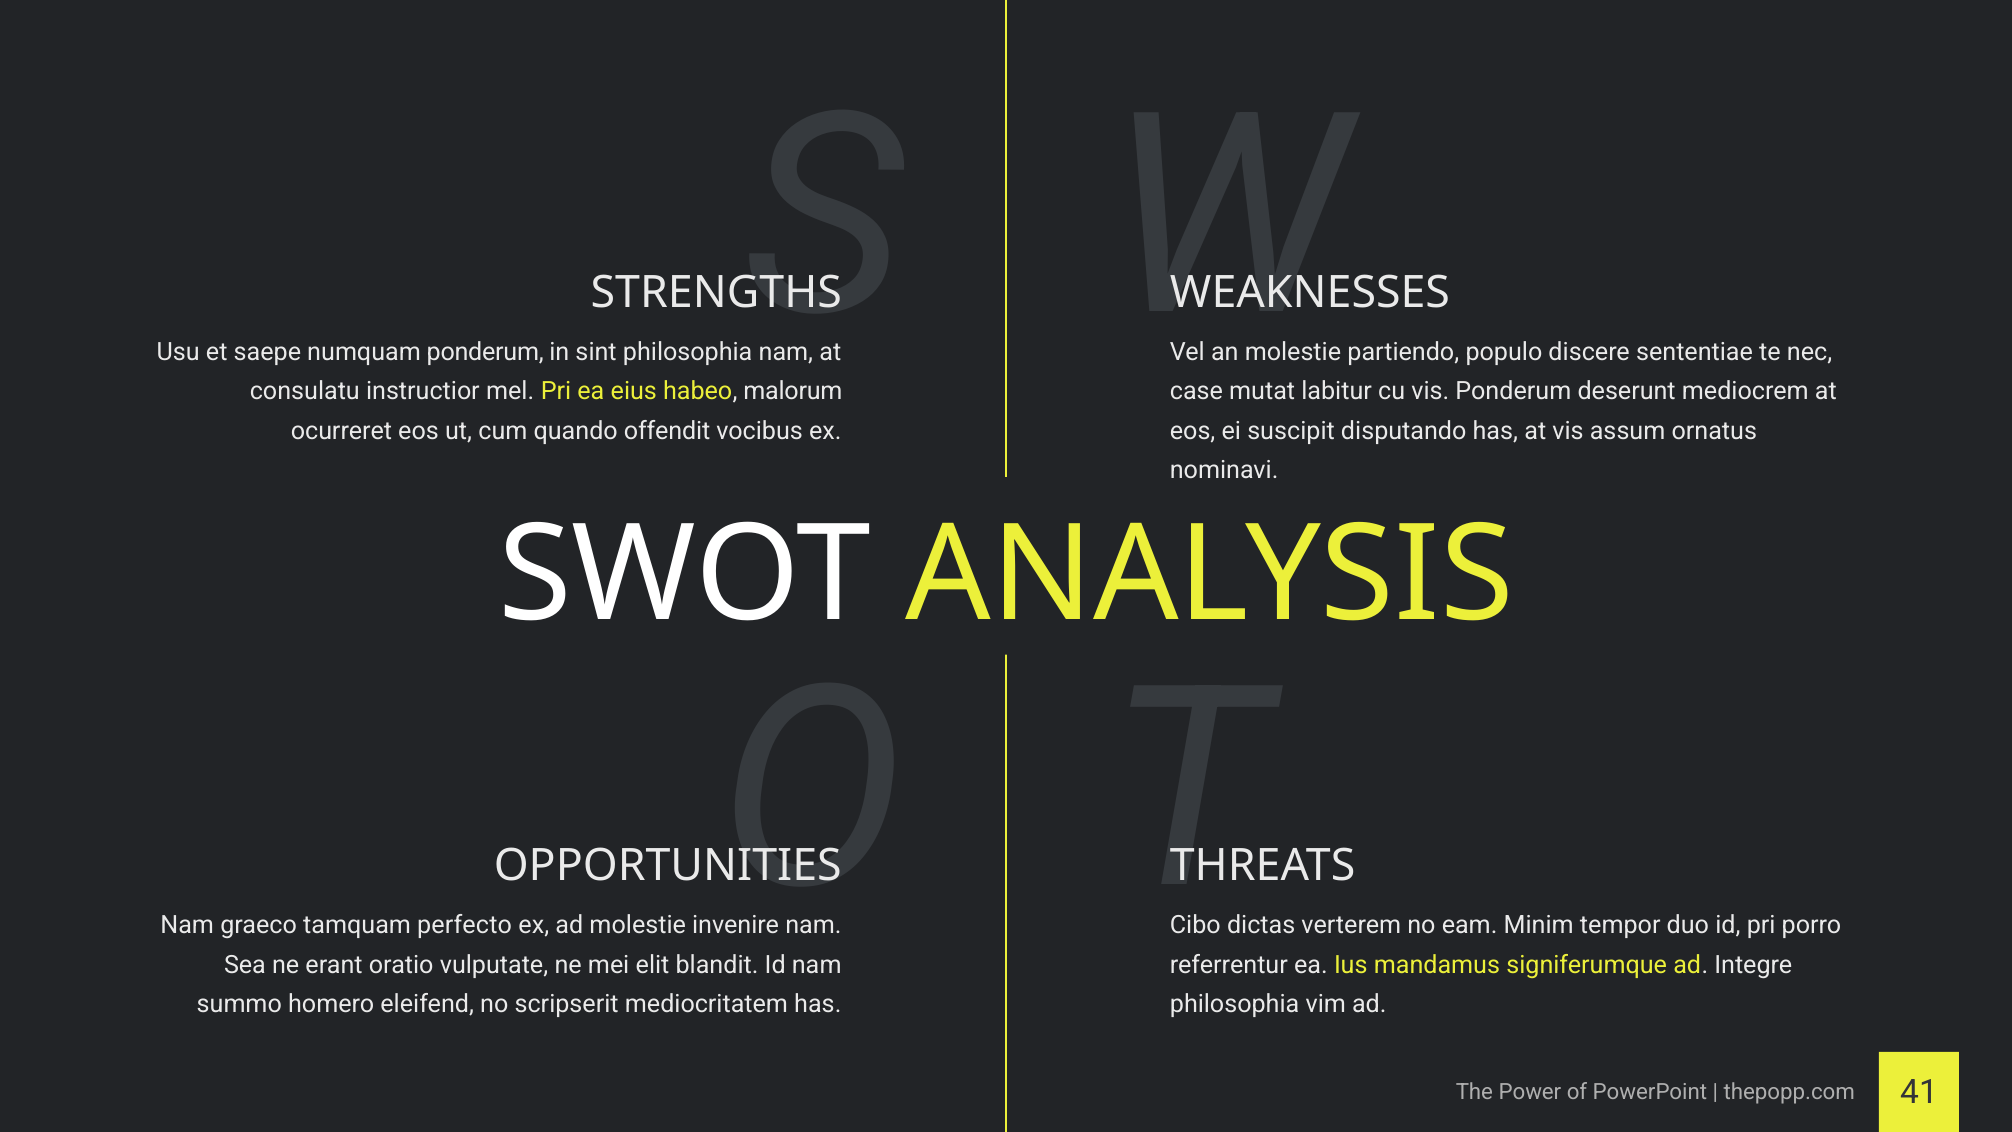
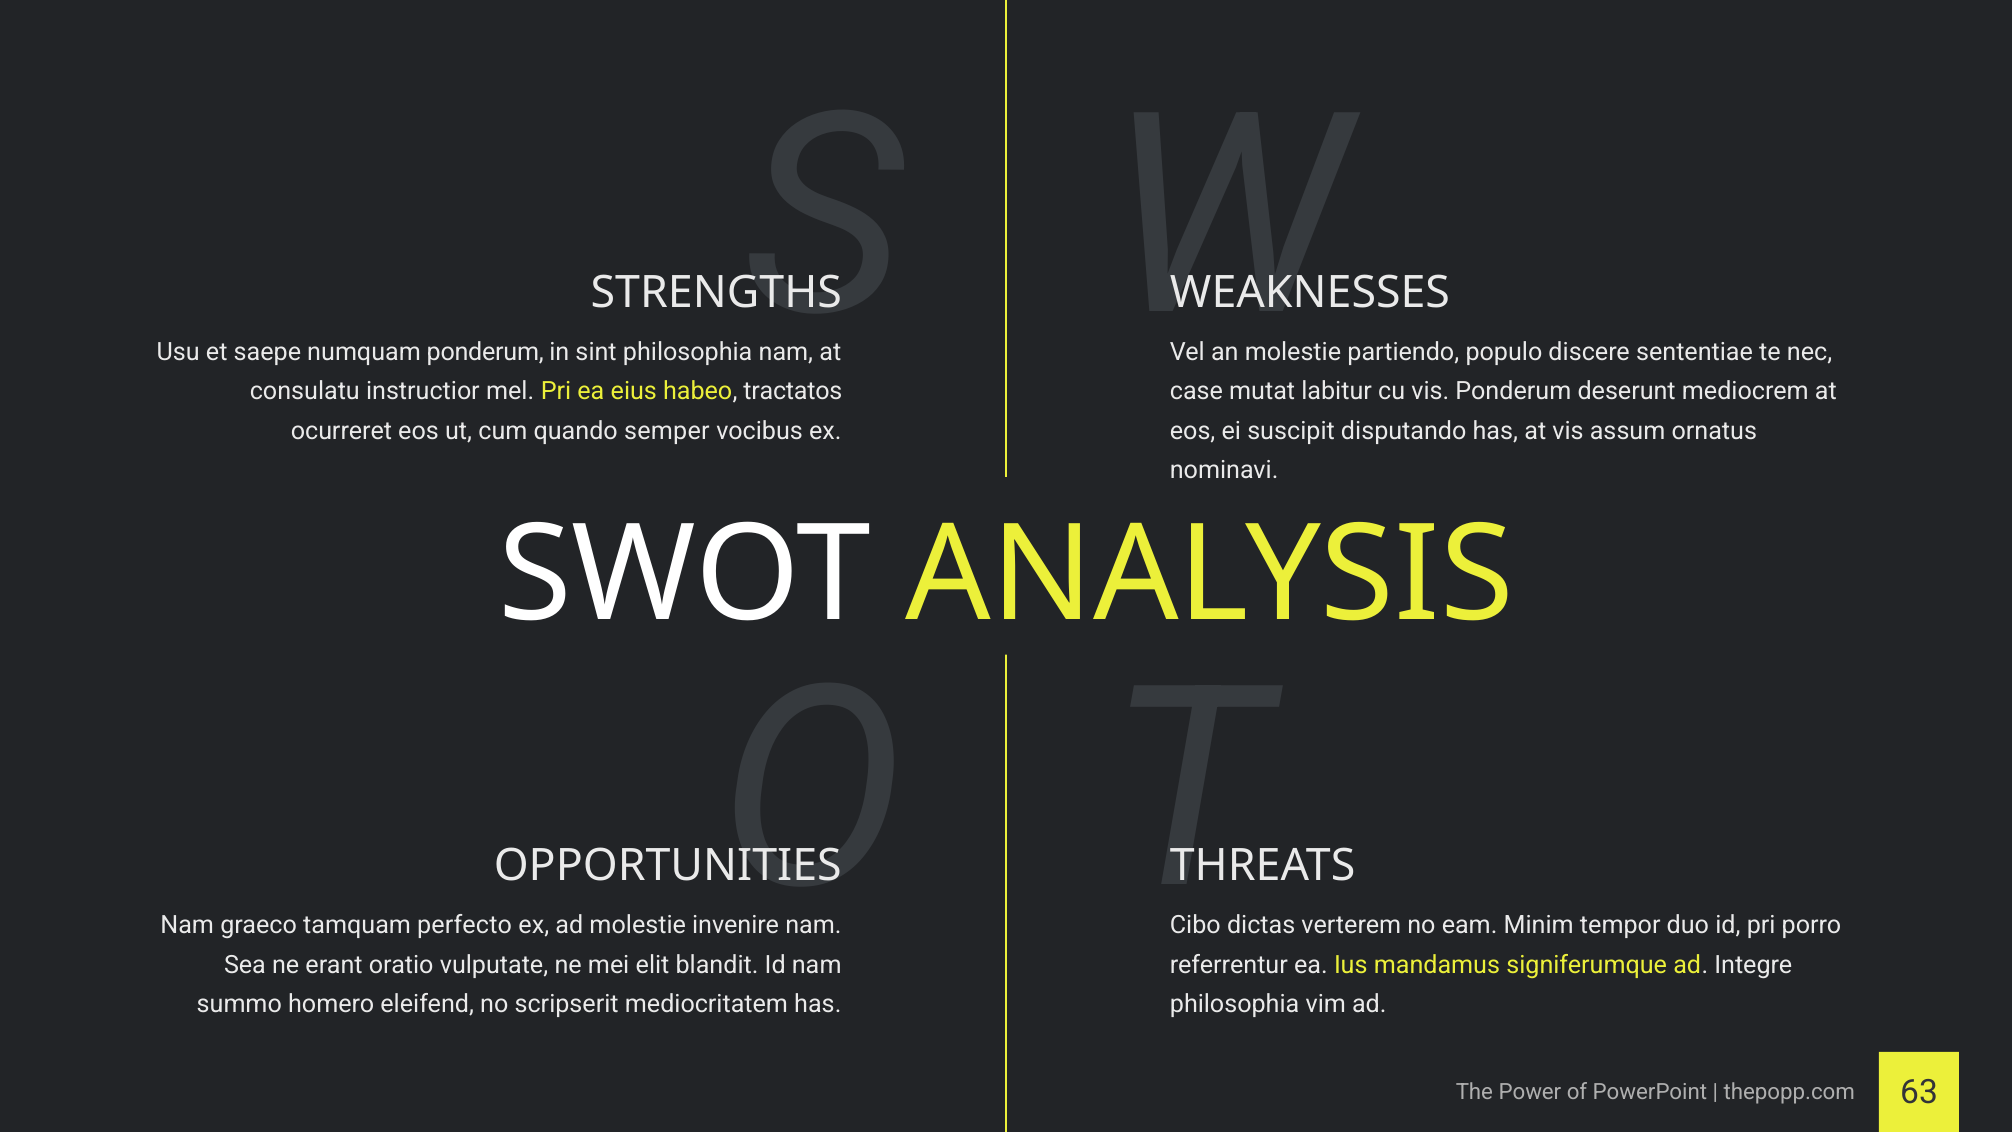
malorum: malorum -> tractatos (793, 391)
offendit: offendit -> semper (667, 431)
41: 41 -> 63 (1919, 1092)
